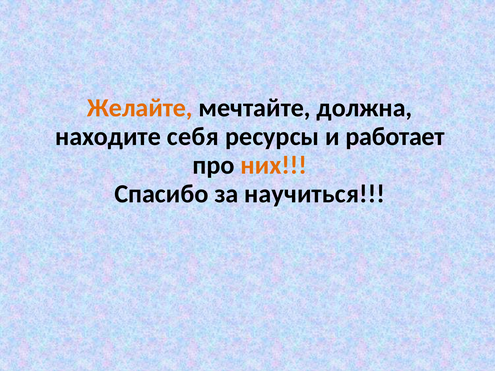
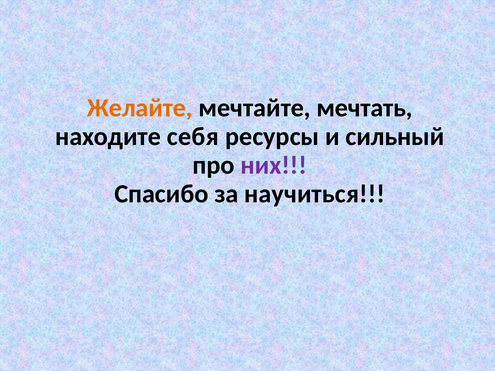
должна: должна -> мечтать (364, 108)
работает: работает -> сильный (395, 137)
них colour: orange -> purple (274, 165)
